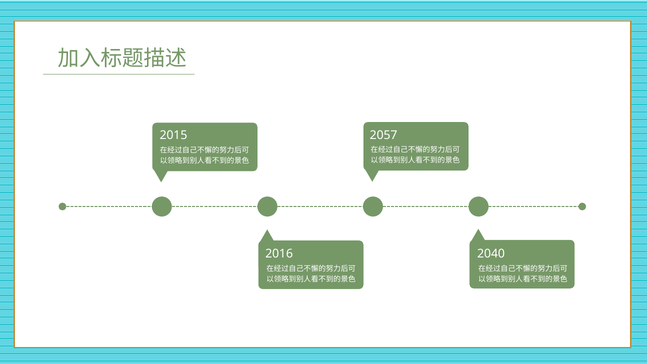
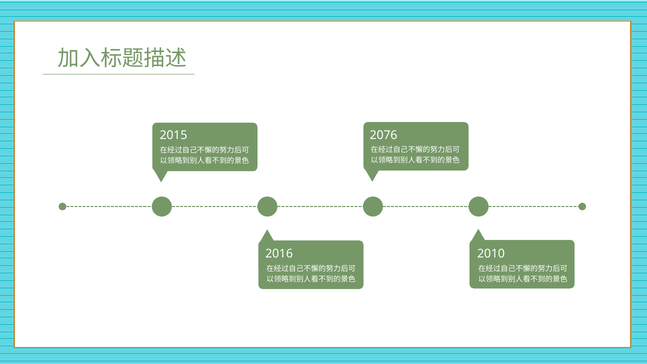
2057: 2057 -> 2076 (384, 135)
2040: 2040 -> 2010 (491, 254)
